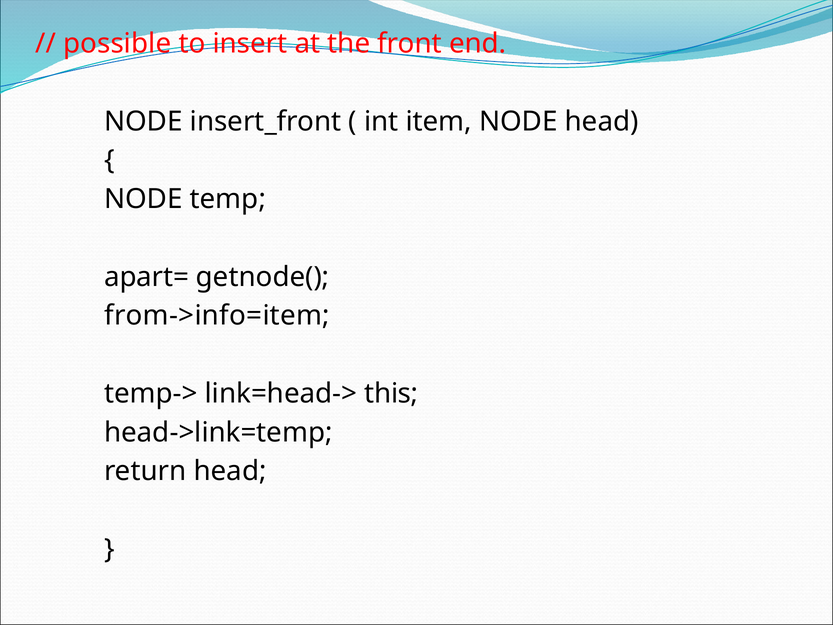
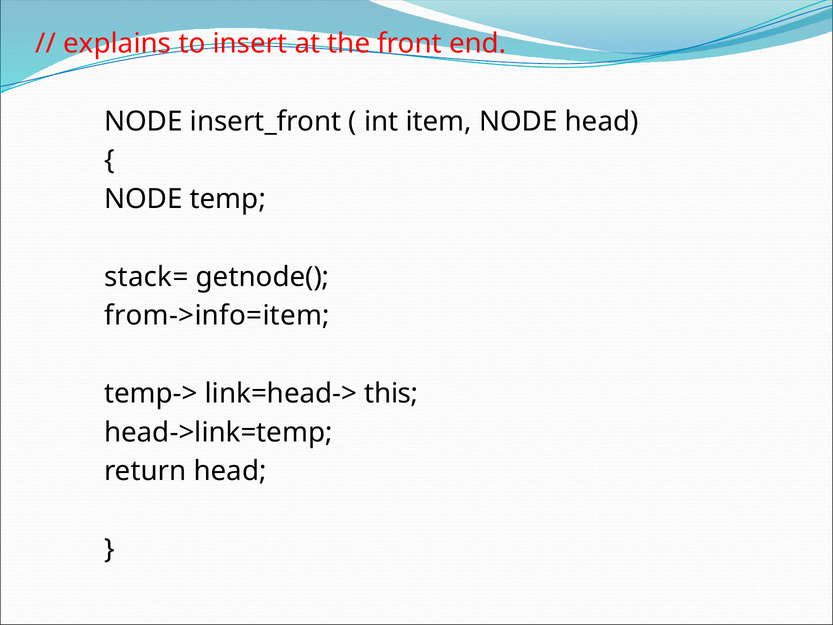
possible: possible -> explains (117, 44)
apart=: apart= -> stack= (146, 277)
